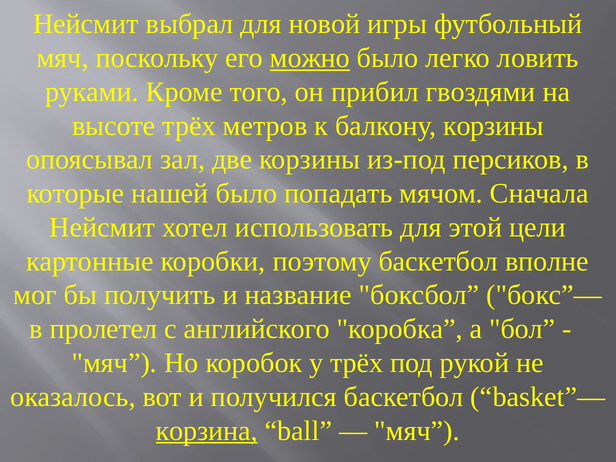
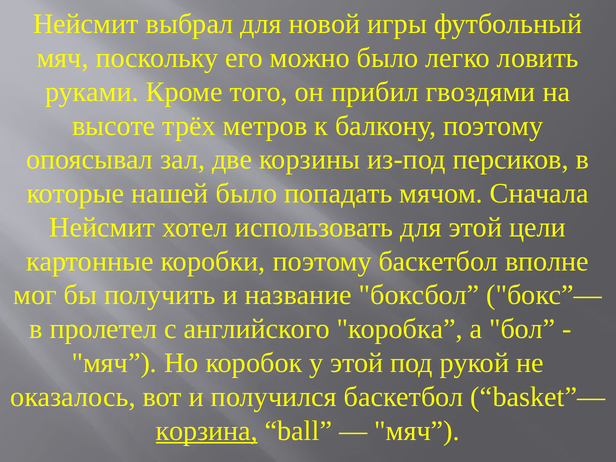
можно underline: present -> none (310, 58)
балкону корзины: корзины -> поэтому (493, 126)
у трёх: трёх -> этой (357, 363)
